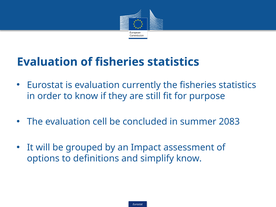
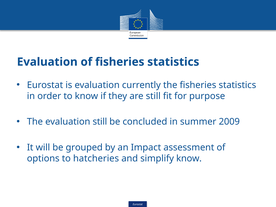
evaluation cell: cell -> still (100, 122)
2083: 2083 -> 2009 (229, 122)
definitions: definitions -> hatcheries (96, 159)
